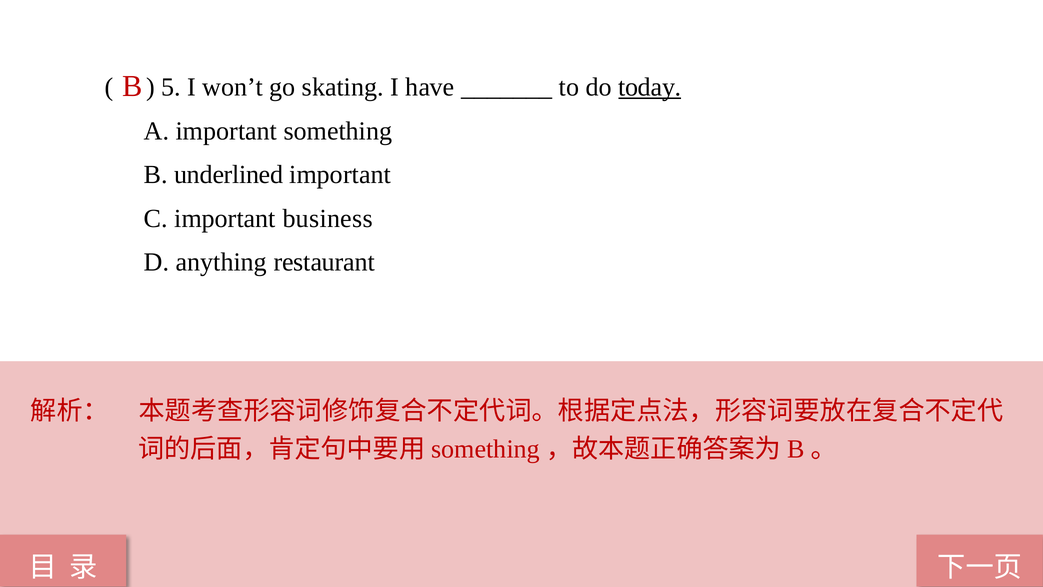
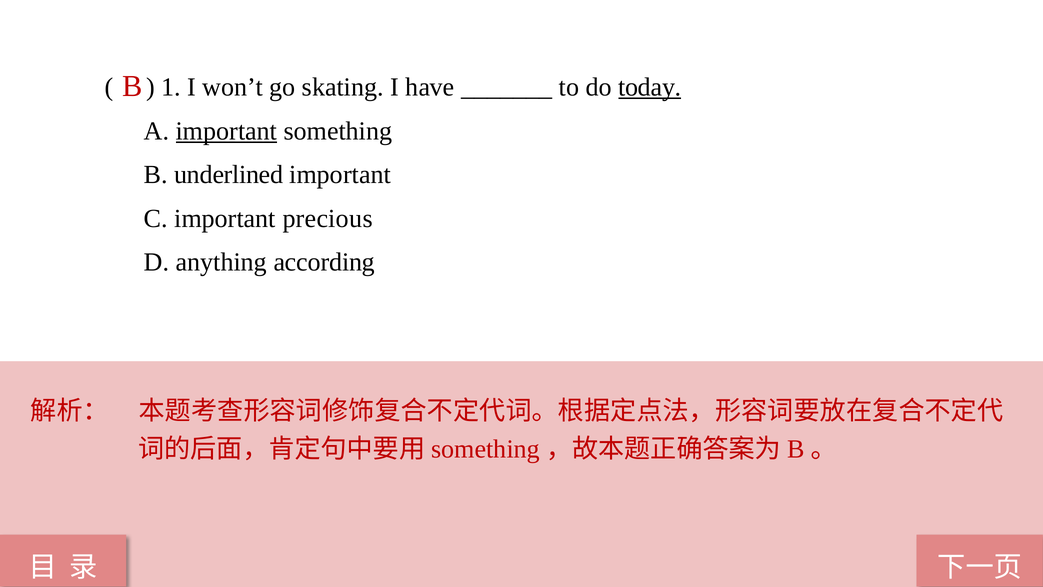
5: 5 -> 1 (171, 87)
important underline: none -> present (226, 131)
business: business -> precious (328, 218)
restaurant: restaurant -> according (324, 262)
